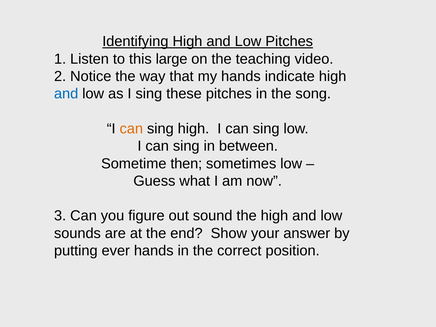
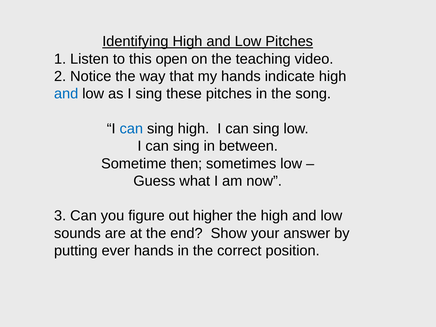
large: large -> open (172, 59)
can colour: orange -> blue (131, 129)
sound: sound -> higher (213, 216)
